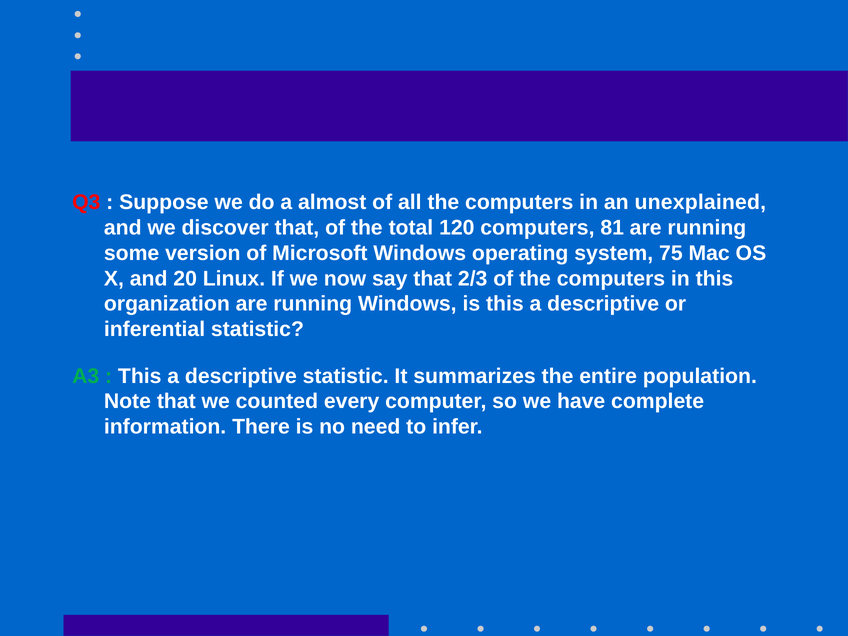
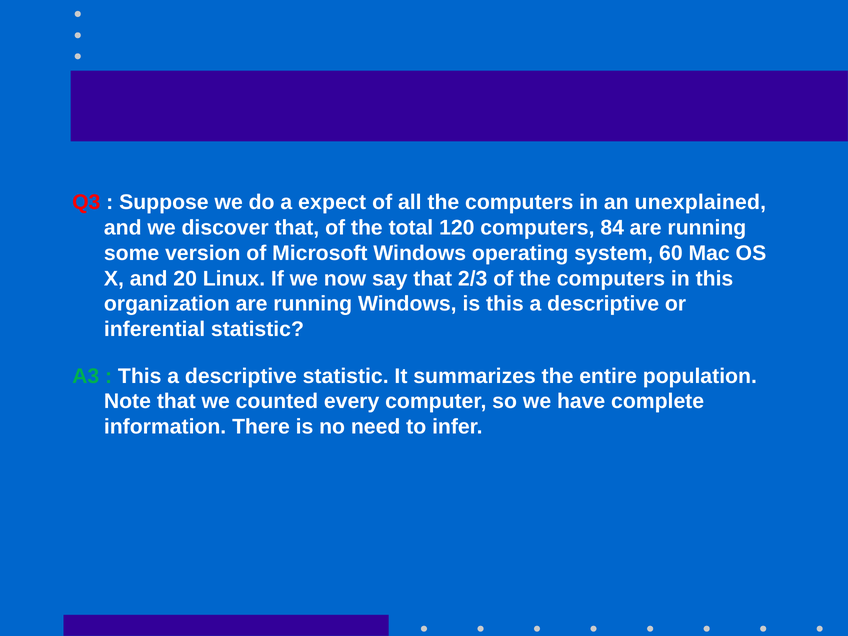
almost: almost -> expect (332, 202)
81: 81 -> 84 (612, 228)
75: 75 -> 60 (671, 253)
